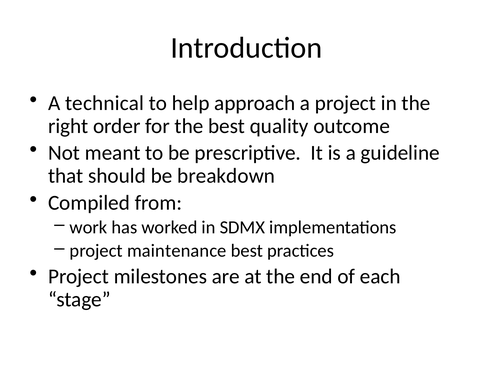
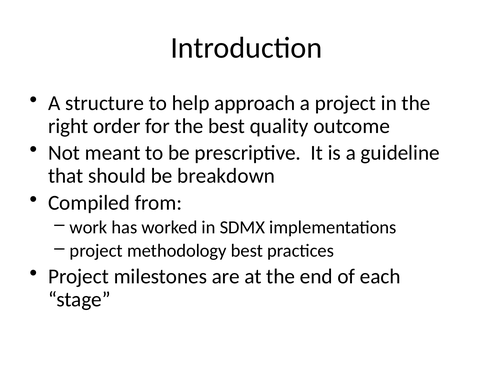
technical: technical -> structure (105, 103)
maintenance: maintenance -> methodology (177, 251)
